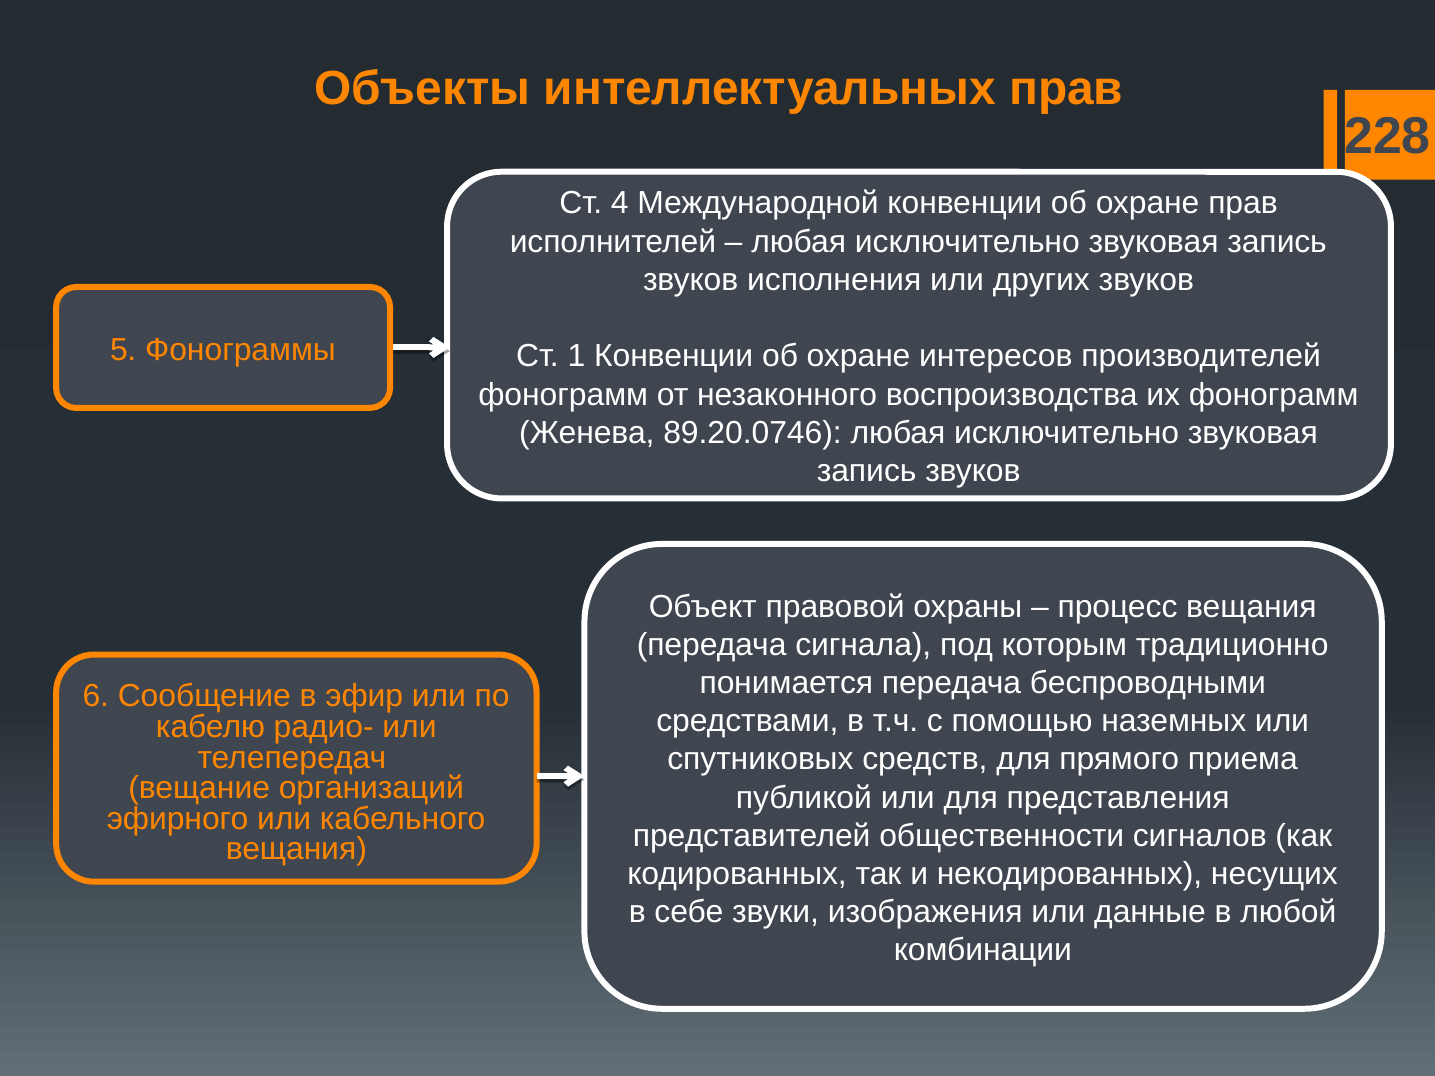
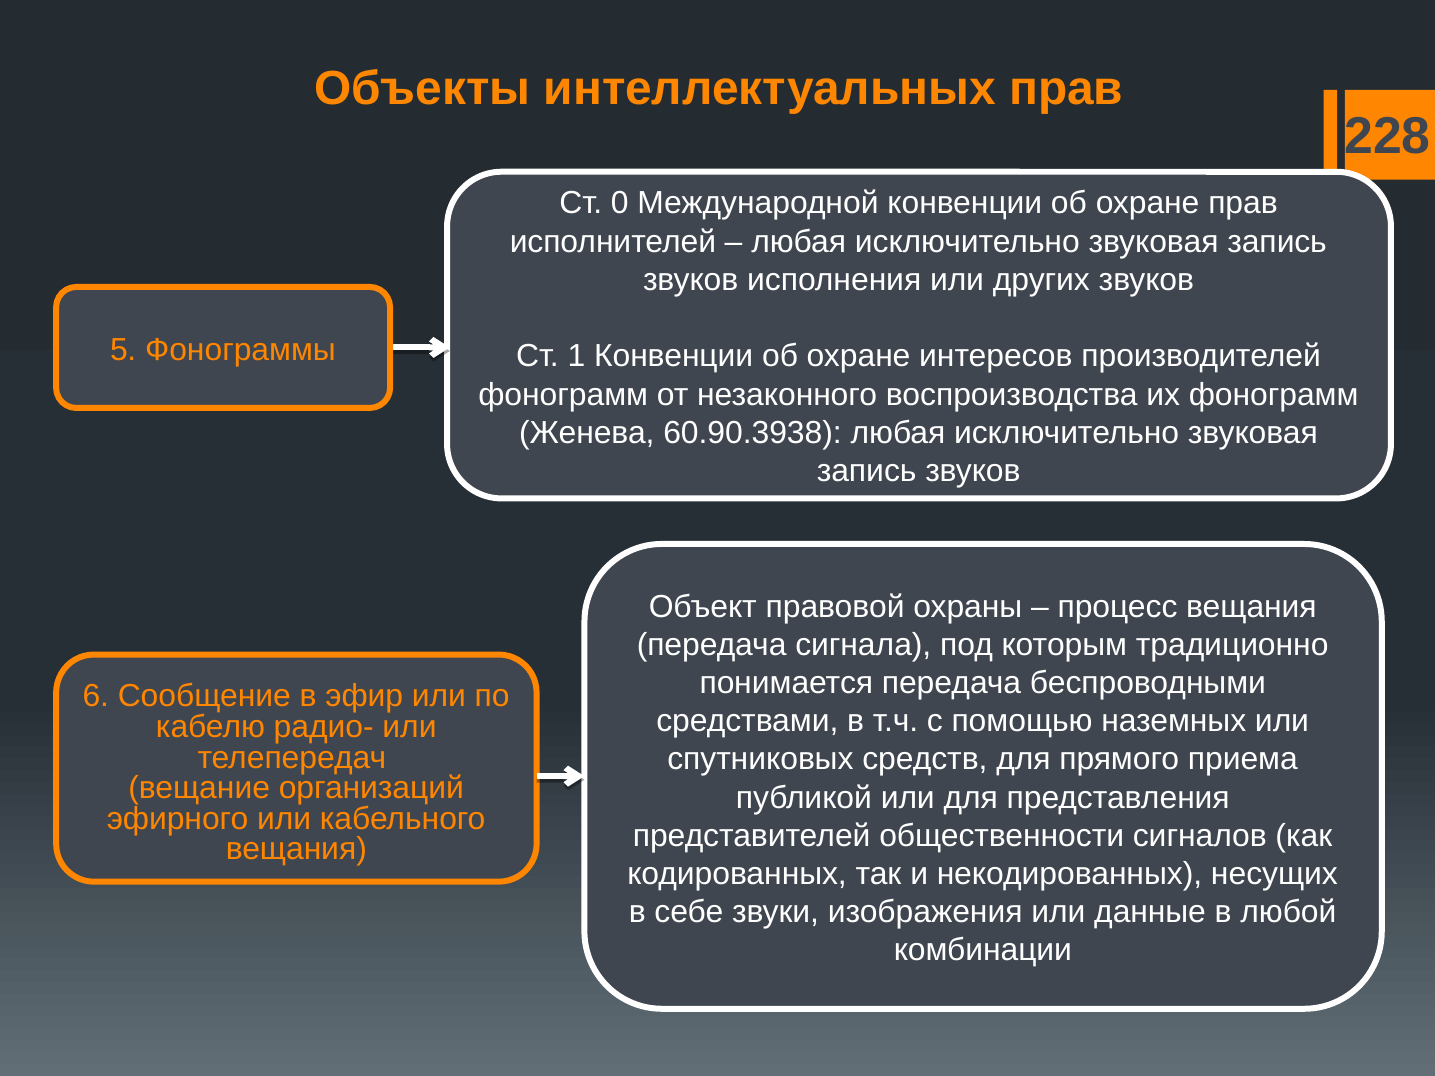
4: 4 -> 0 (620, 203)
89.20.0746: 89.20.0746 -> 60.90.3938 (753, 433)
